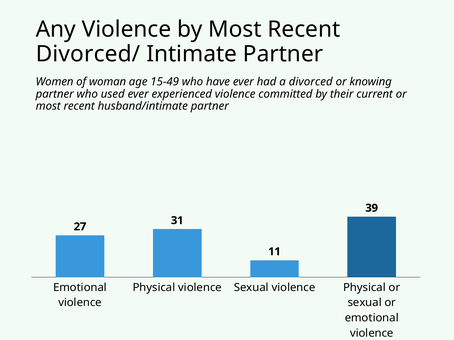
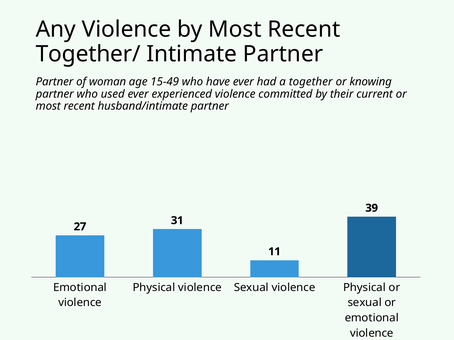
Divorced/: Divorced/ -> Together/ (88, 54)
Women: Women -> Partner (55, 82)
divorced: divorced -> together (311, 82)
